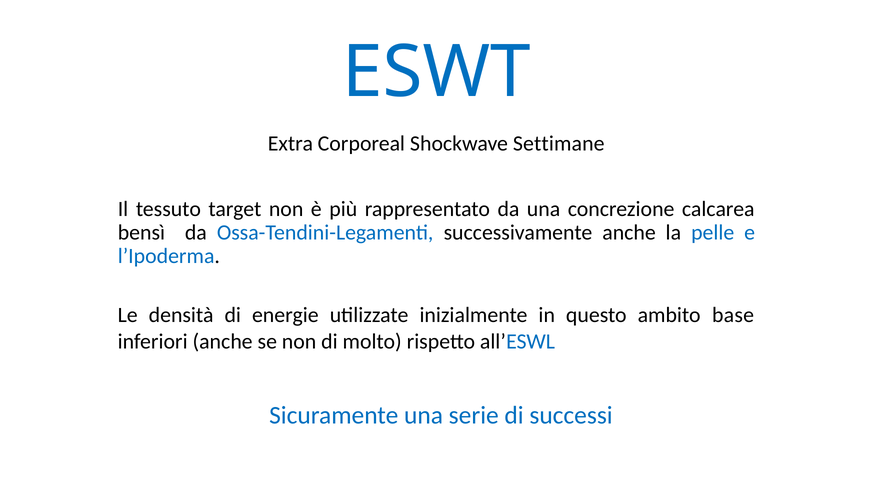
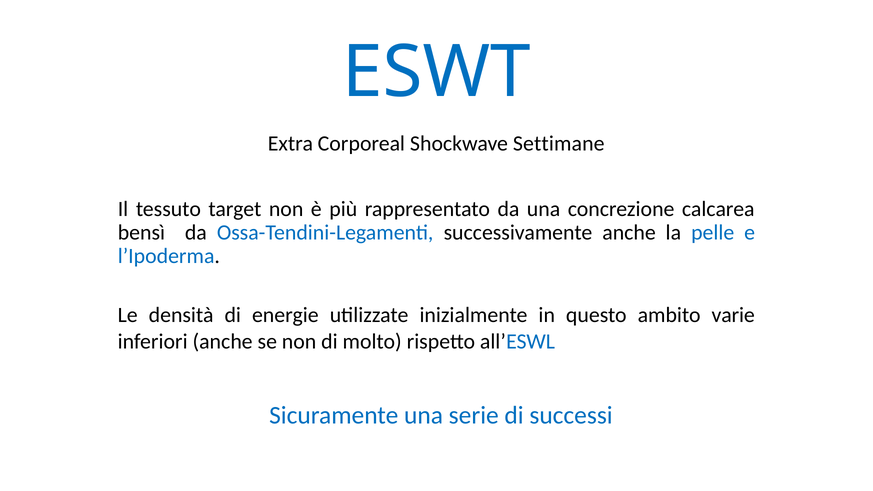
base: base -> varie (733, 315)
